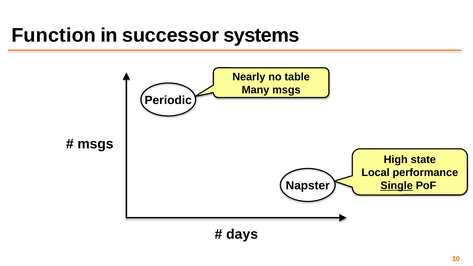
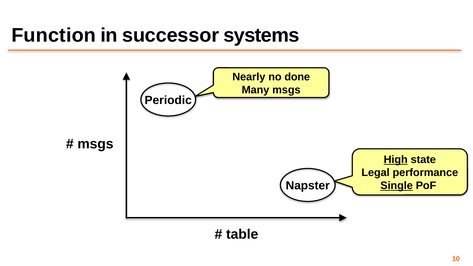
table: table -> done (297, 77)
High underline: none -> present (396, 160)
Local: Local -> Legal (376, 173)
days: days -> table (242, 234)
